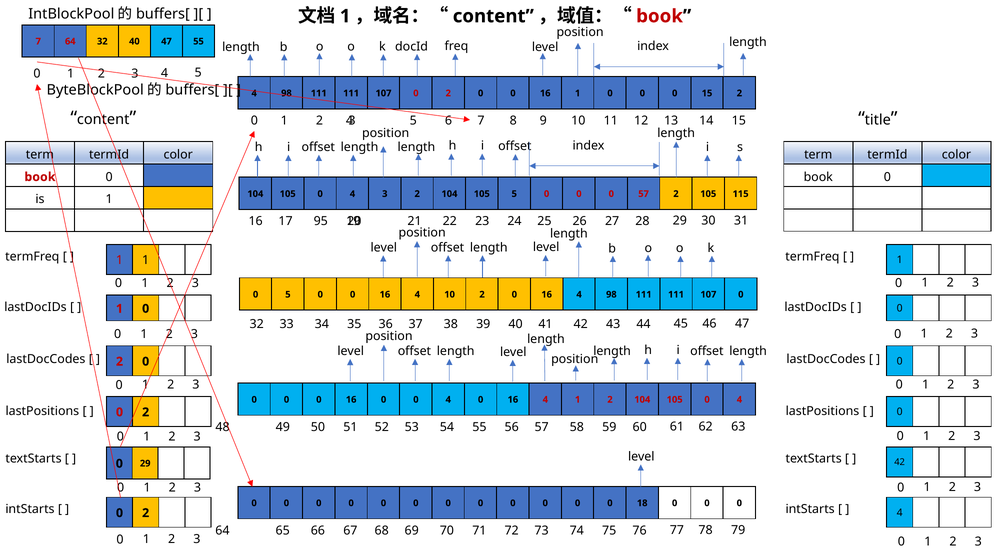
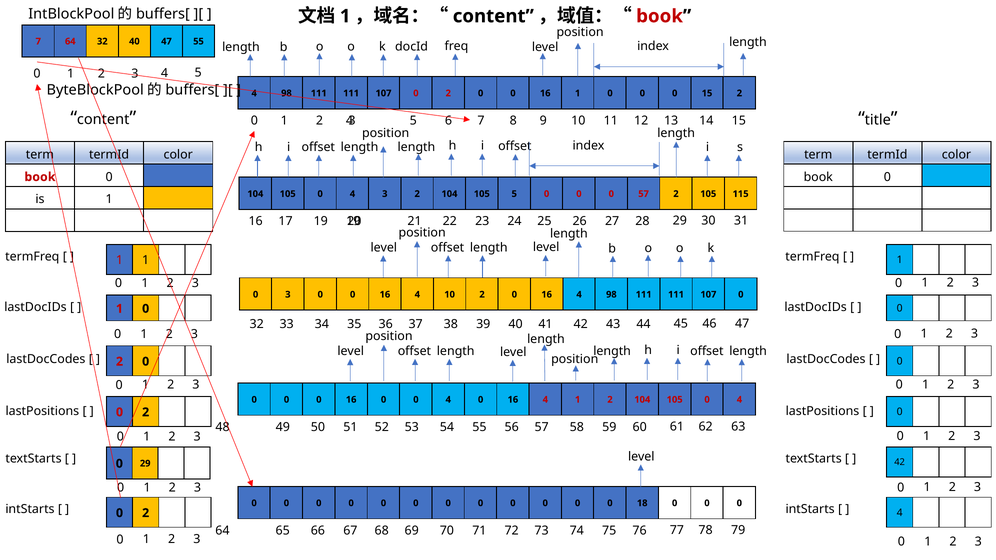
17 95: 95 -> 19 (321, 221)
0 5: 5 -> 3 (288, 295)
